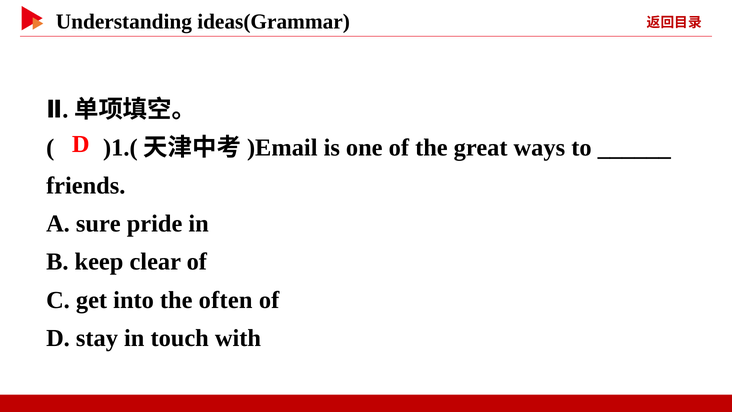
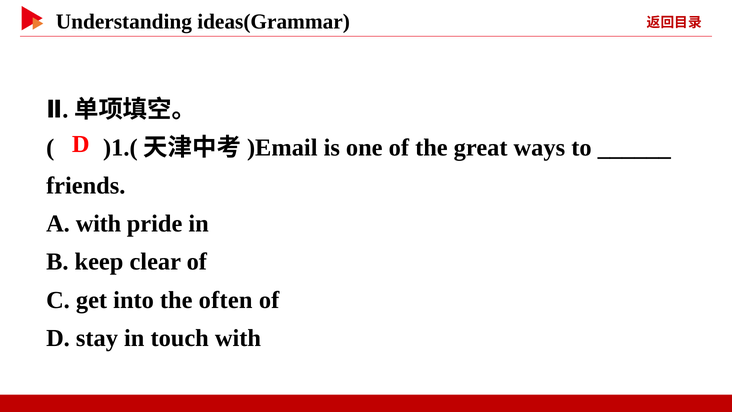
A sure: sure -> with (98, 224)
